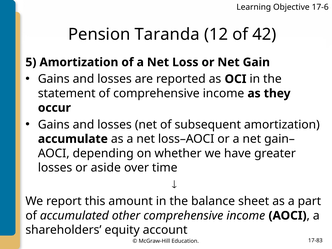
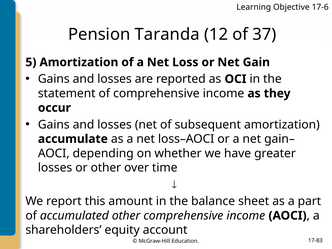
42: 42 -> 37 (264, 34)
or aside: aside -> other (106, 168)
